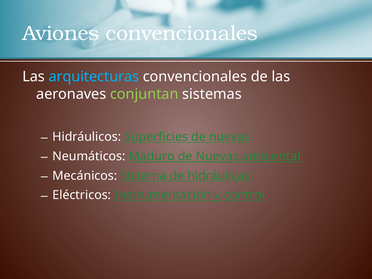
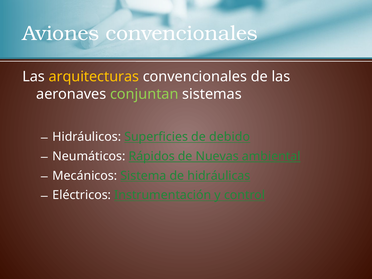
arquitecturas colour: light blue -> yellow (94, 77)
Superficies de nuevas: nuevas -> debido (230, 137)
Maduro: Maduro -> Rápidos (152, 156)
